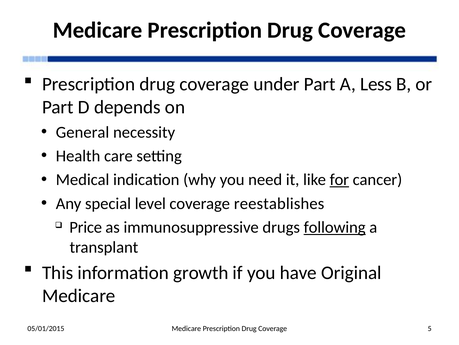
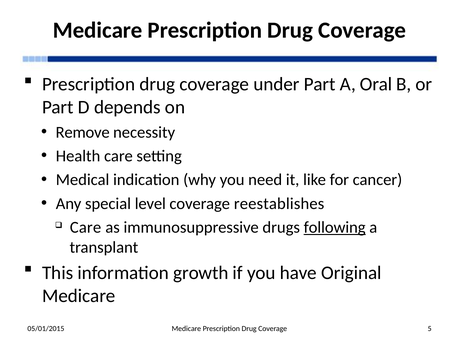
Less: Less -> Oral (376, 84)
General: General -> Remove (83, 132)
for underline: present -> none (339, 179)
Price: Price -> Care (86, 227)
